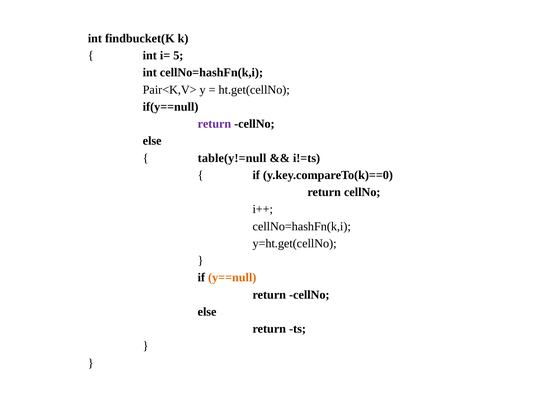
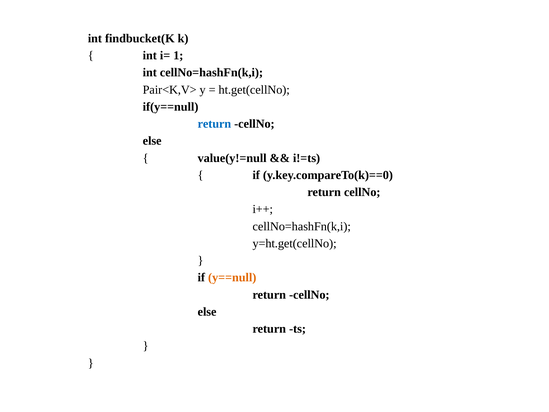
5: 5 -> 1 (178, 55)
return colour: purple -> blue (214, 124)
table(y!=null: table(y!=null -> value(y!=null (232, 158)
